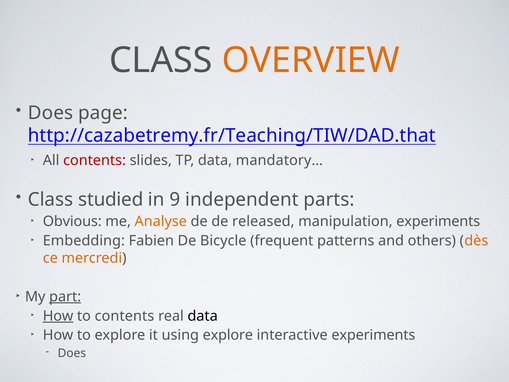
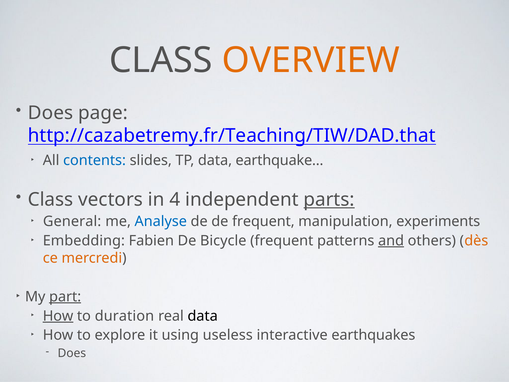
contents colour: red -> blue (95, 160)
mandatory…: mandatory… -> earthquake… (280, 160)
studied: studied -> vectors (111, 200)
9: 9 -> 4 (175, 200)
parts underline: none -> present (329, 200)
Obvious: Obvious -> General (72, 221)
Analyse colour: orange -> blue (161, 221)
de released: released -> frequent (263, 221)
and underline: none -> present (391, 241)
to contents: contents -> duration (124, 316)
using explore: explore -> useless (228, 335)
interactive experiments: experiments -> earthquakes (373, 335)
